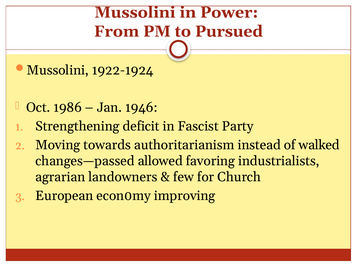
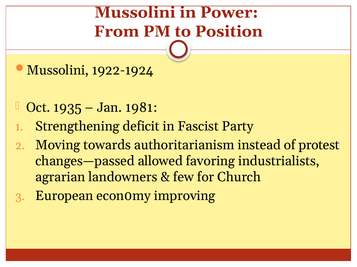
Pursued: Pursued -> Position (229, 31)
1986: 1986 -> 1935 (68, 108)
1946: 1946 -> 1981 (141, 108)
walked: walked -> protest (319, 145)
